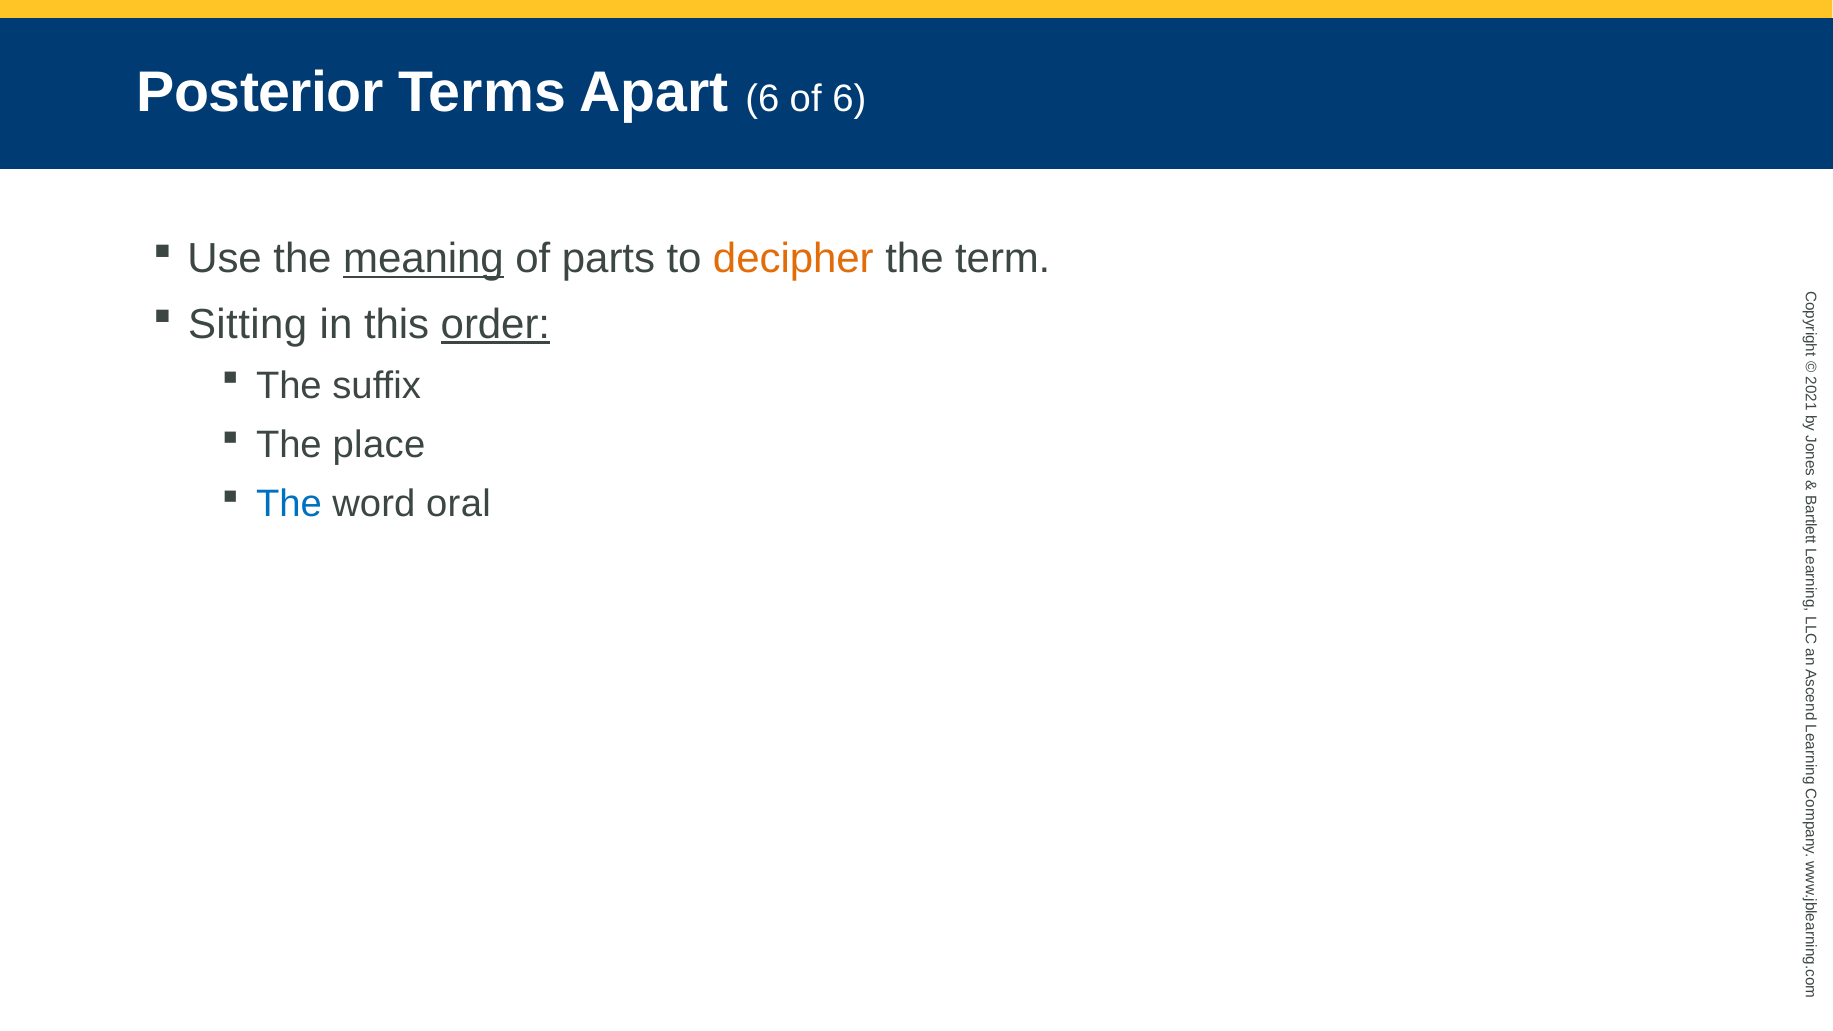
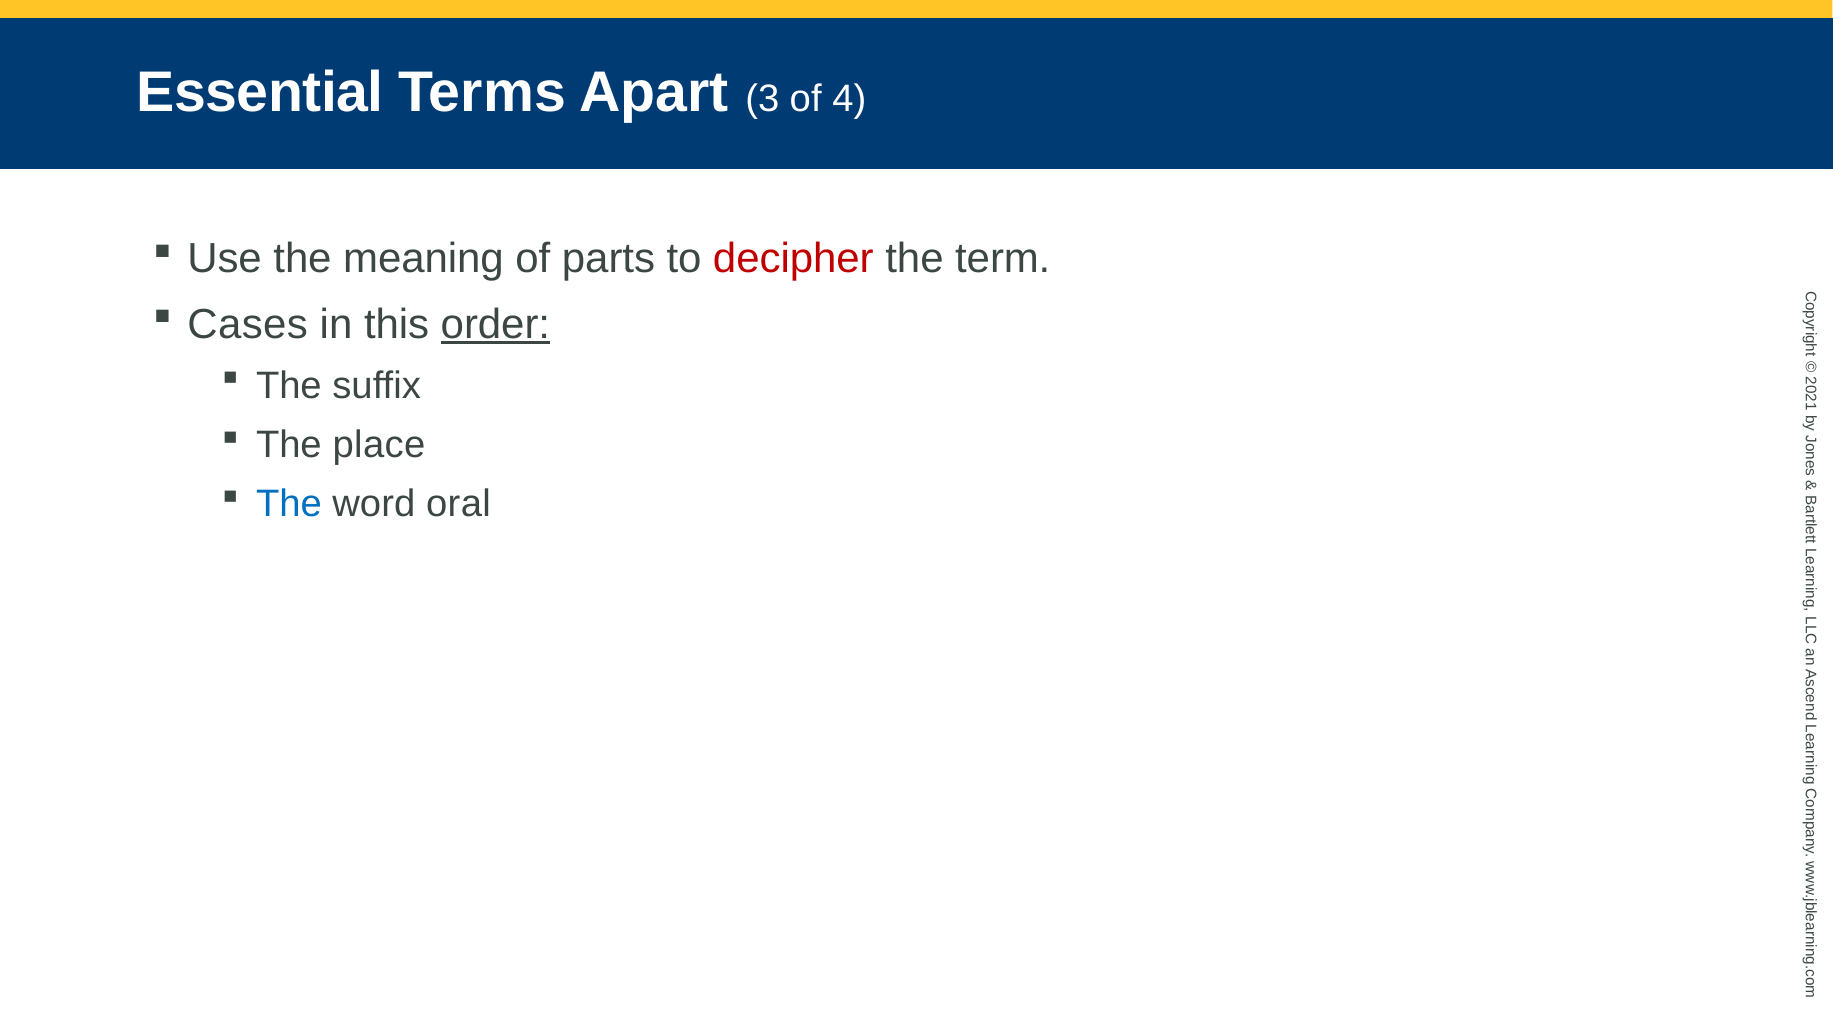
Posterior: Posterior -> Essential (260, 92)
Apart 6: 6 -> 3 (762, 98)
of 6: 6 -> 4 (849, 98)
meaning underline: present -> none (423, 259)
decipher colour: orange -> red (793, 259)
Sitting: Sitting -> Cases (248, 324)
